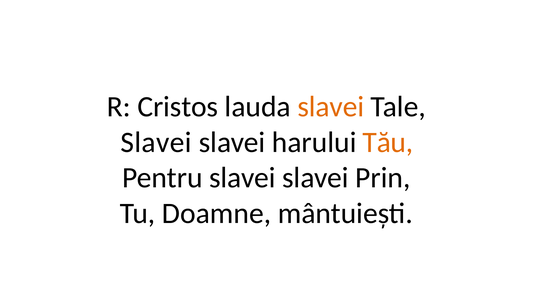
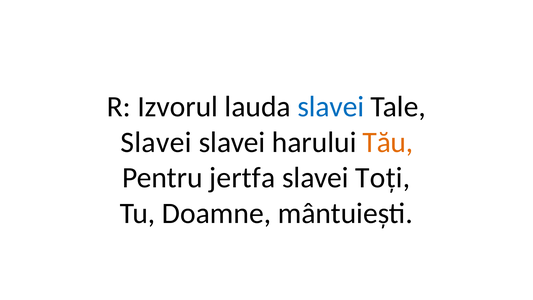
Cristos: Cristos -> Izvorul (178, 107)
slavei colour: orange -> blue (331, 107)
Pentru slavei: slavei -> jertfa (242, 178)
Prin: Prin -> Toți (383, 178)
